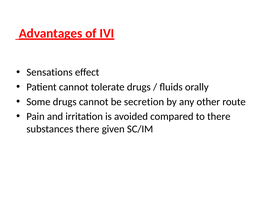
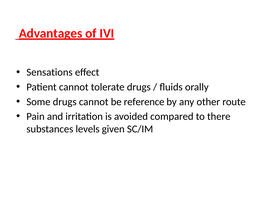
secretion: secretion -> reference (144, 102)
substances there: there -> levels (88, 129)
